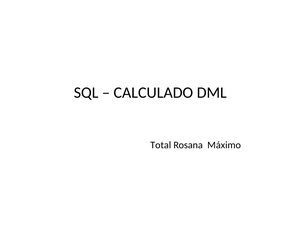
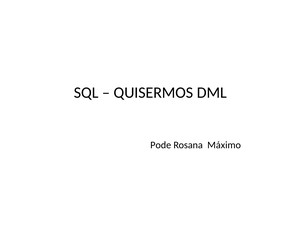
CALCULADO: CALCULADO -> QUISERMOS (153, 92)
Total: Total -> Pode (161, 145)
